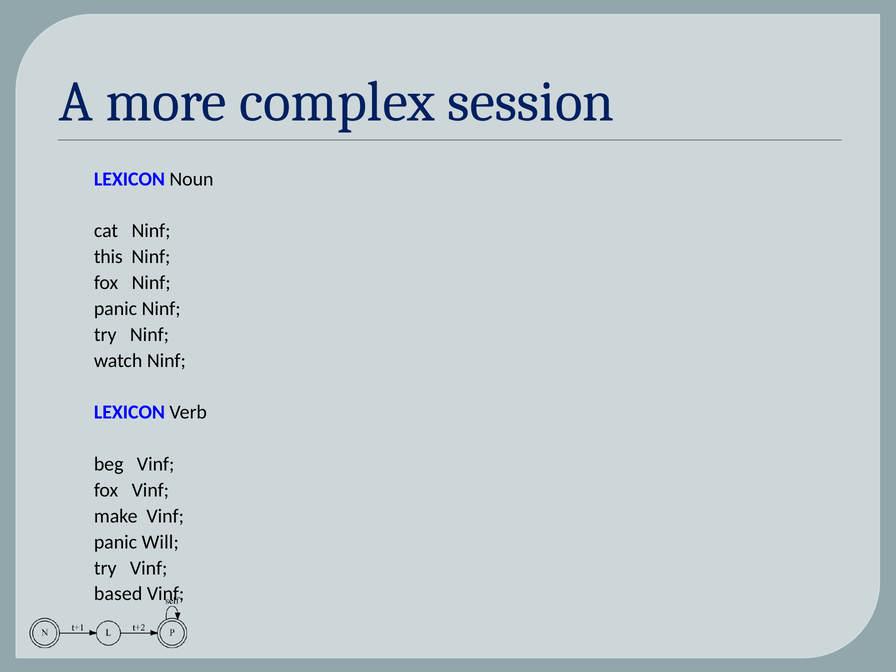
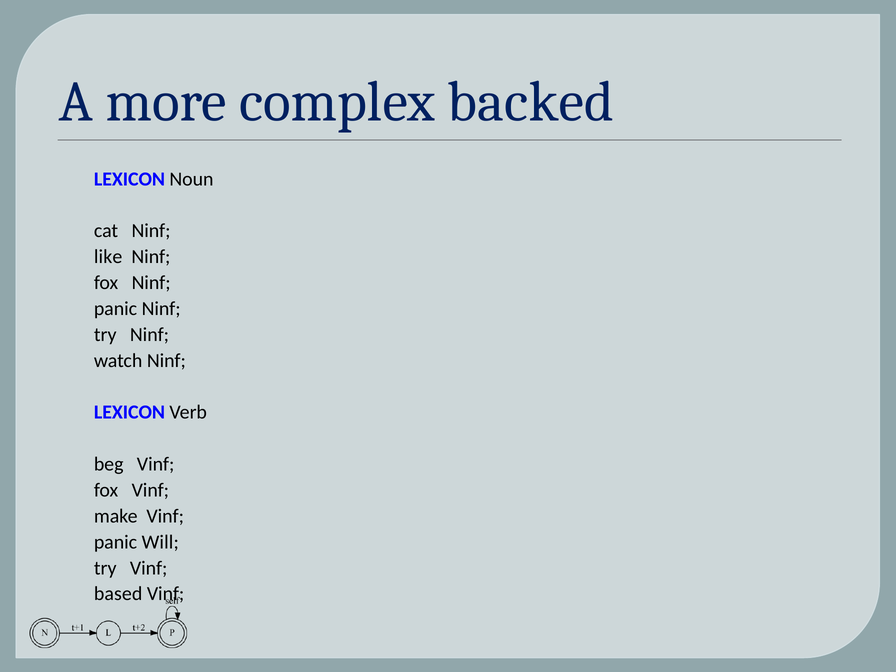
session: session -> backed (531, 102)
this: this -> like (108, 257)
